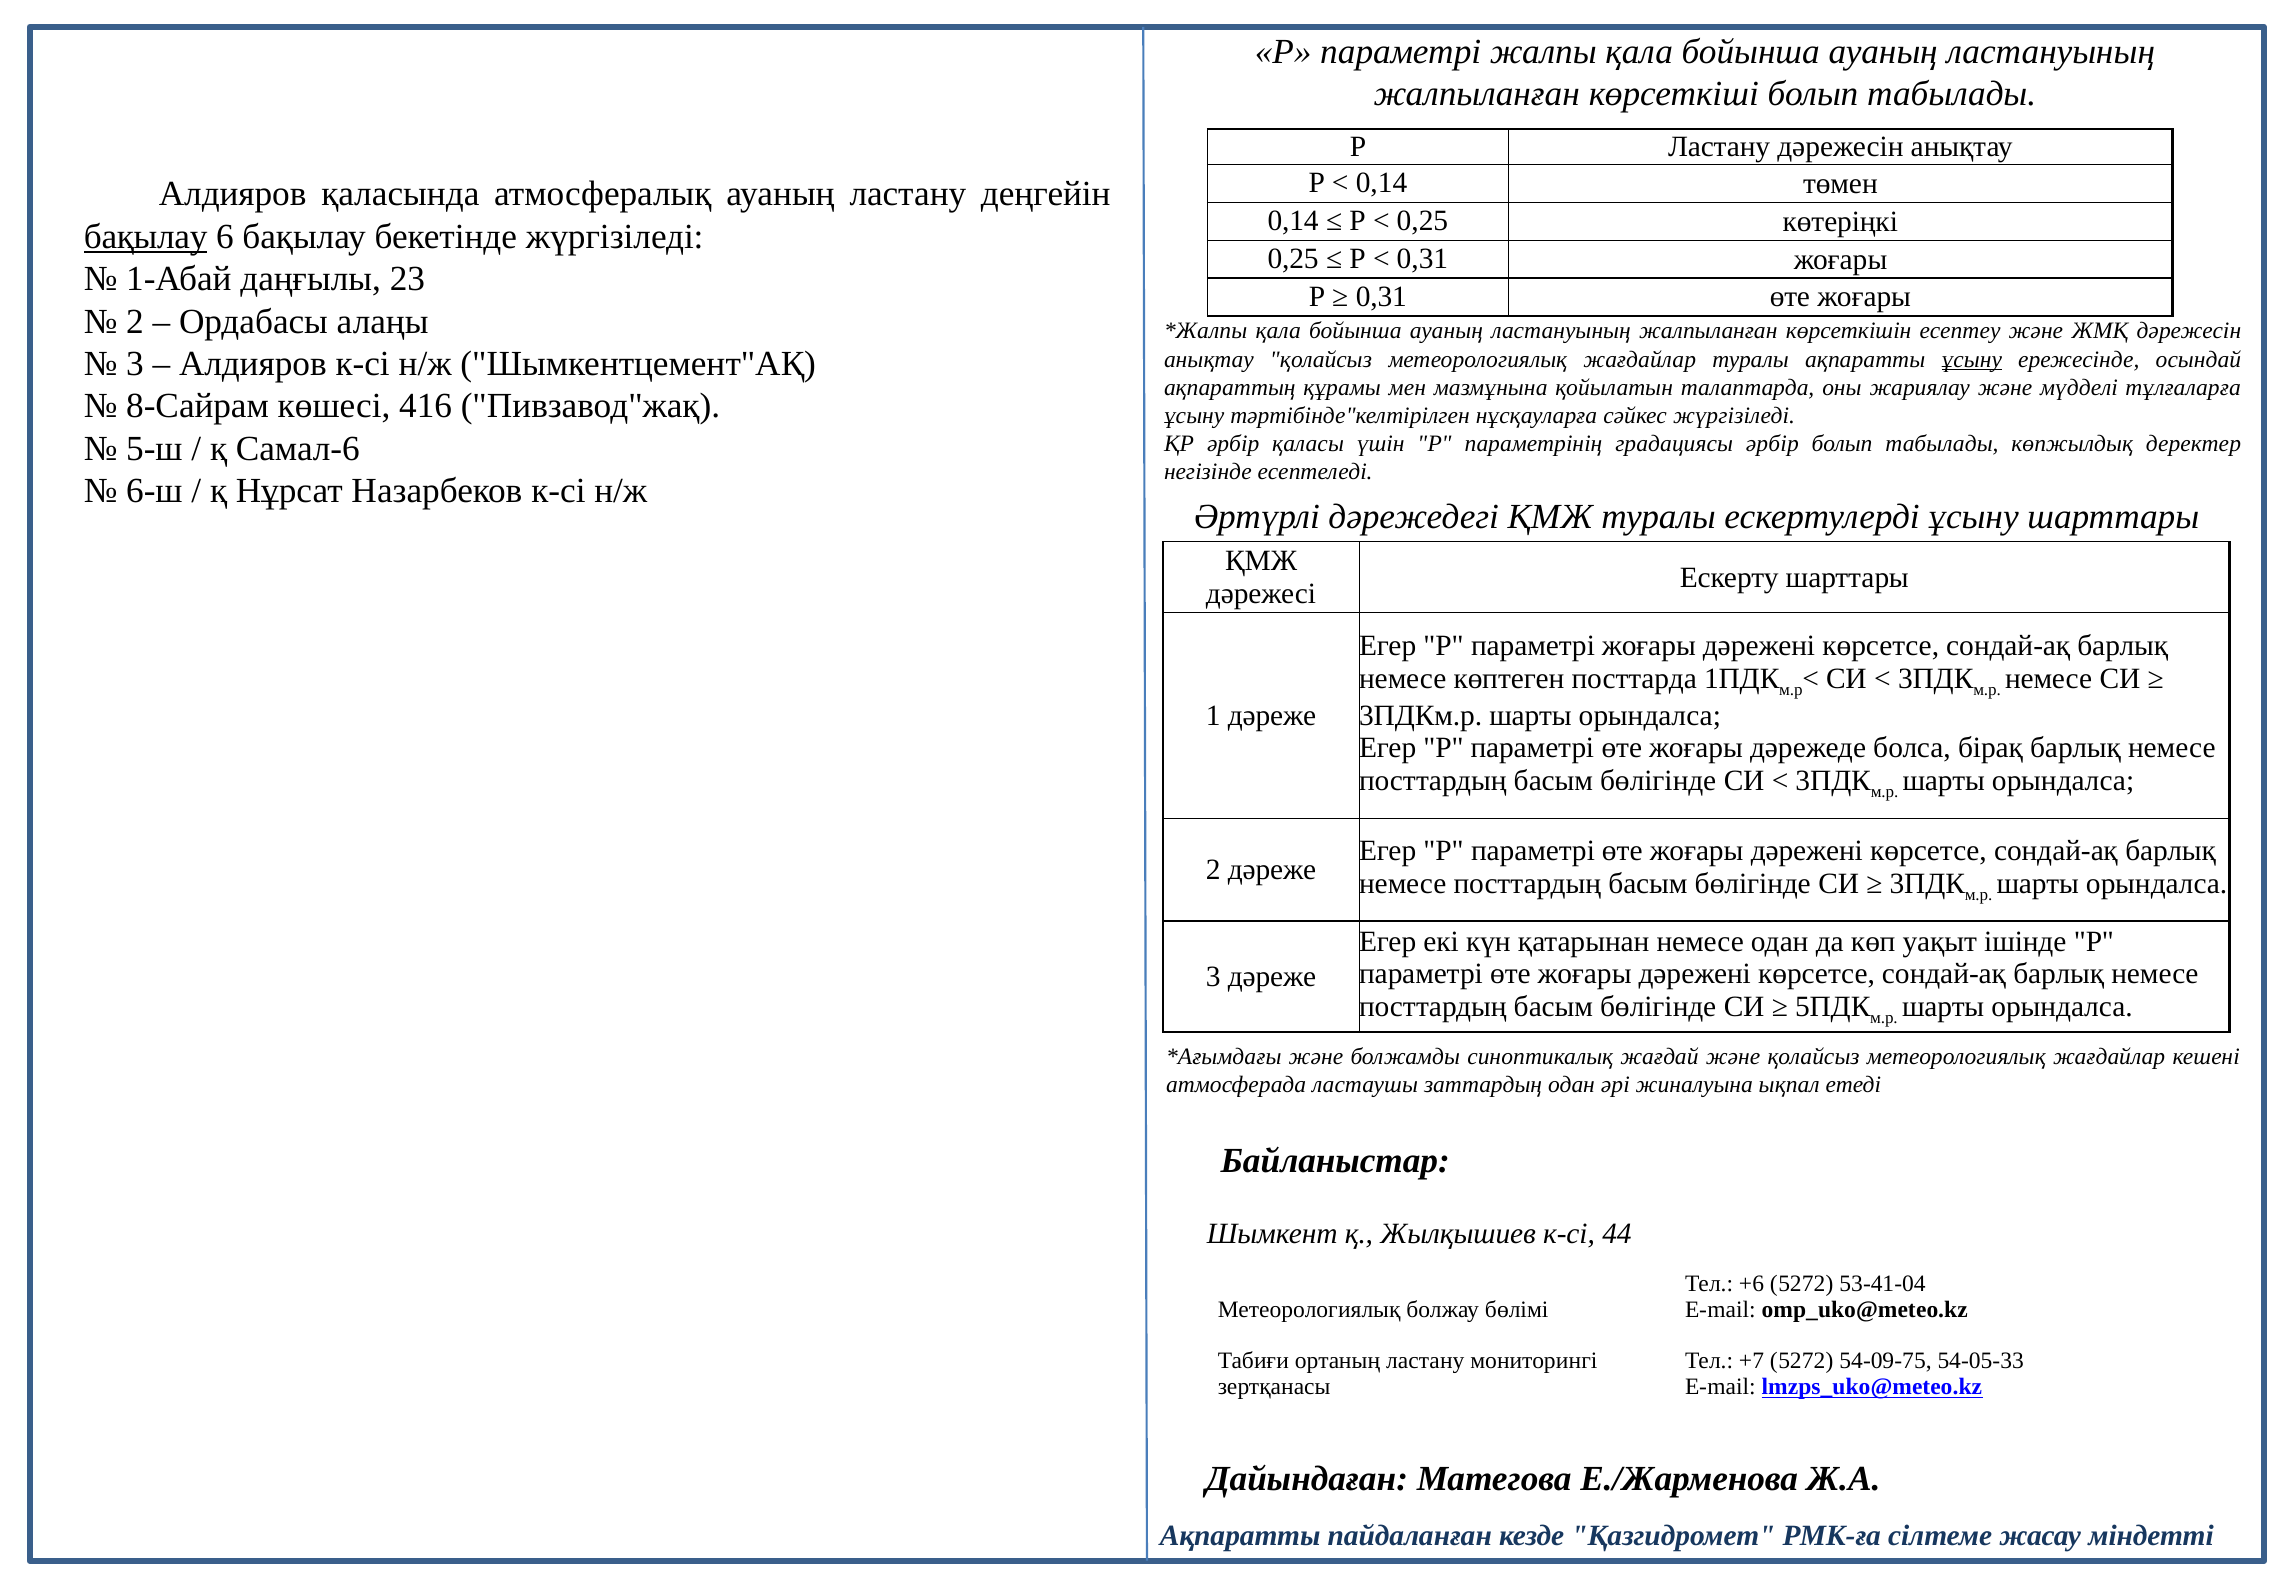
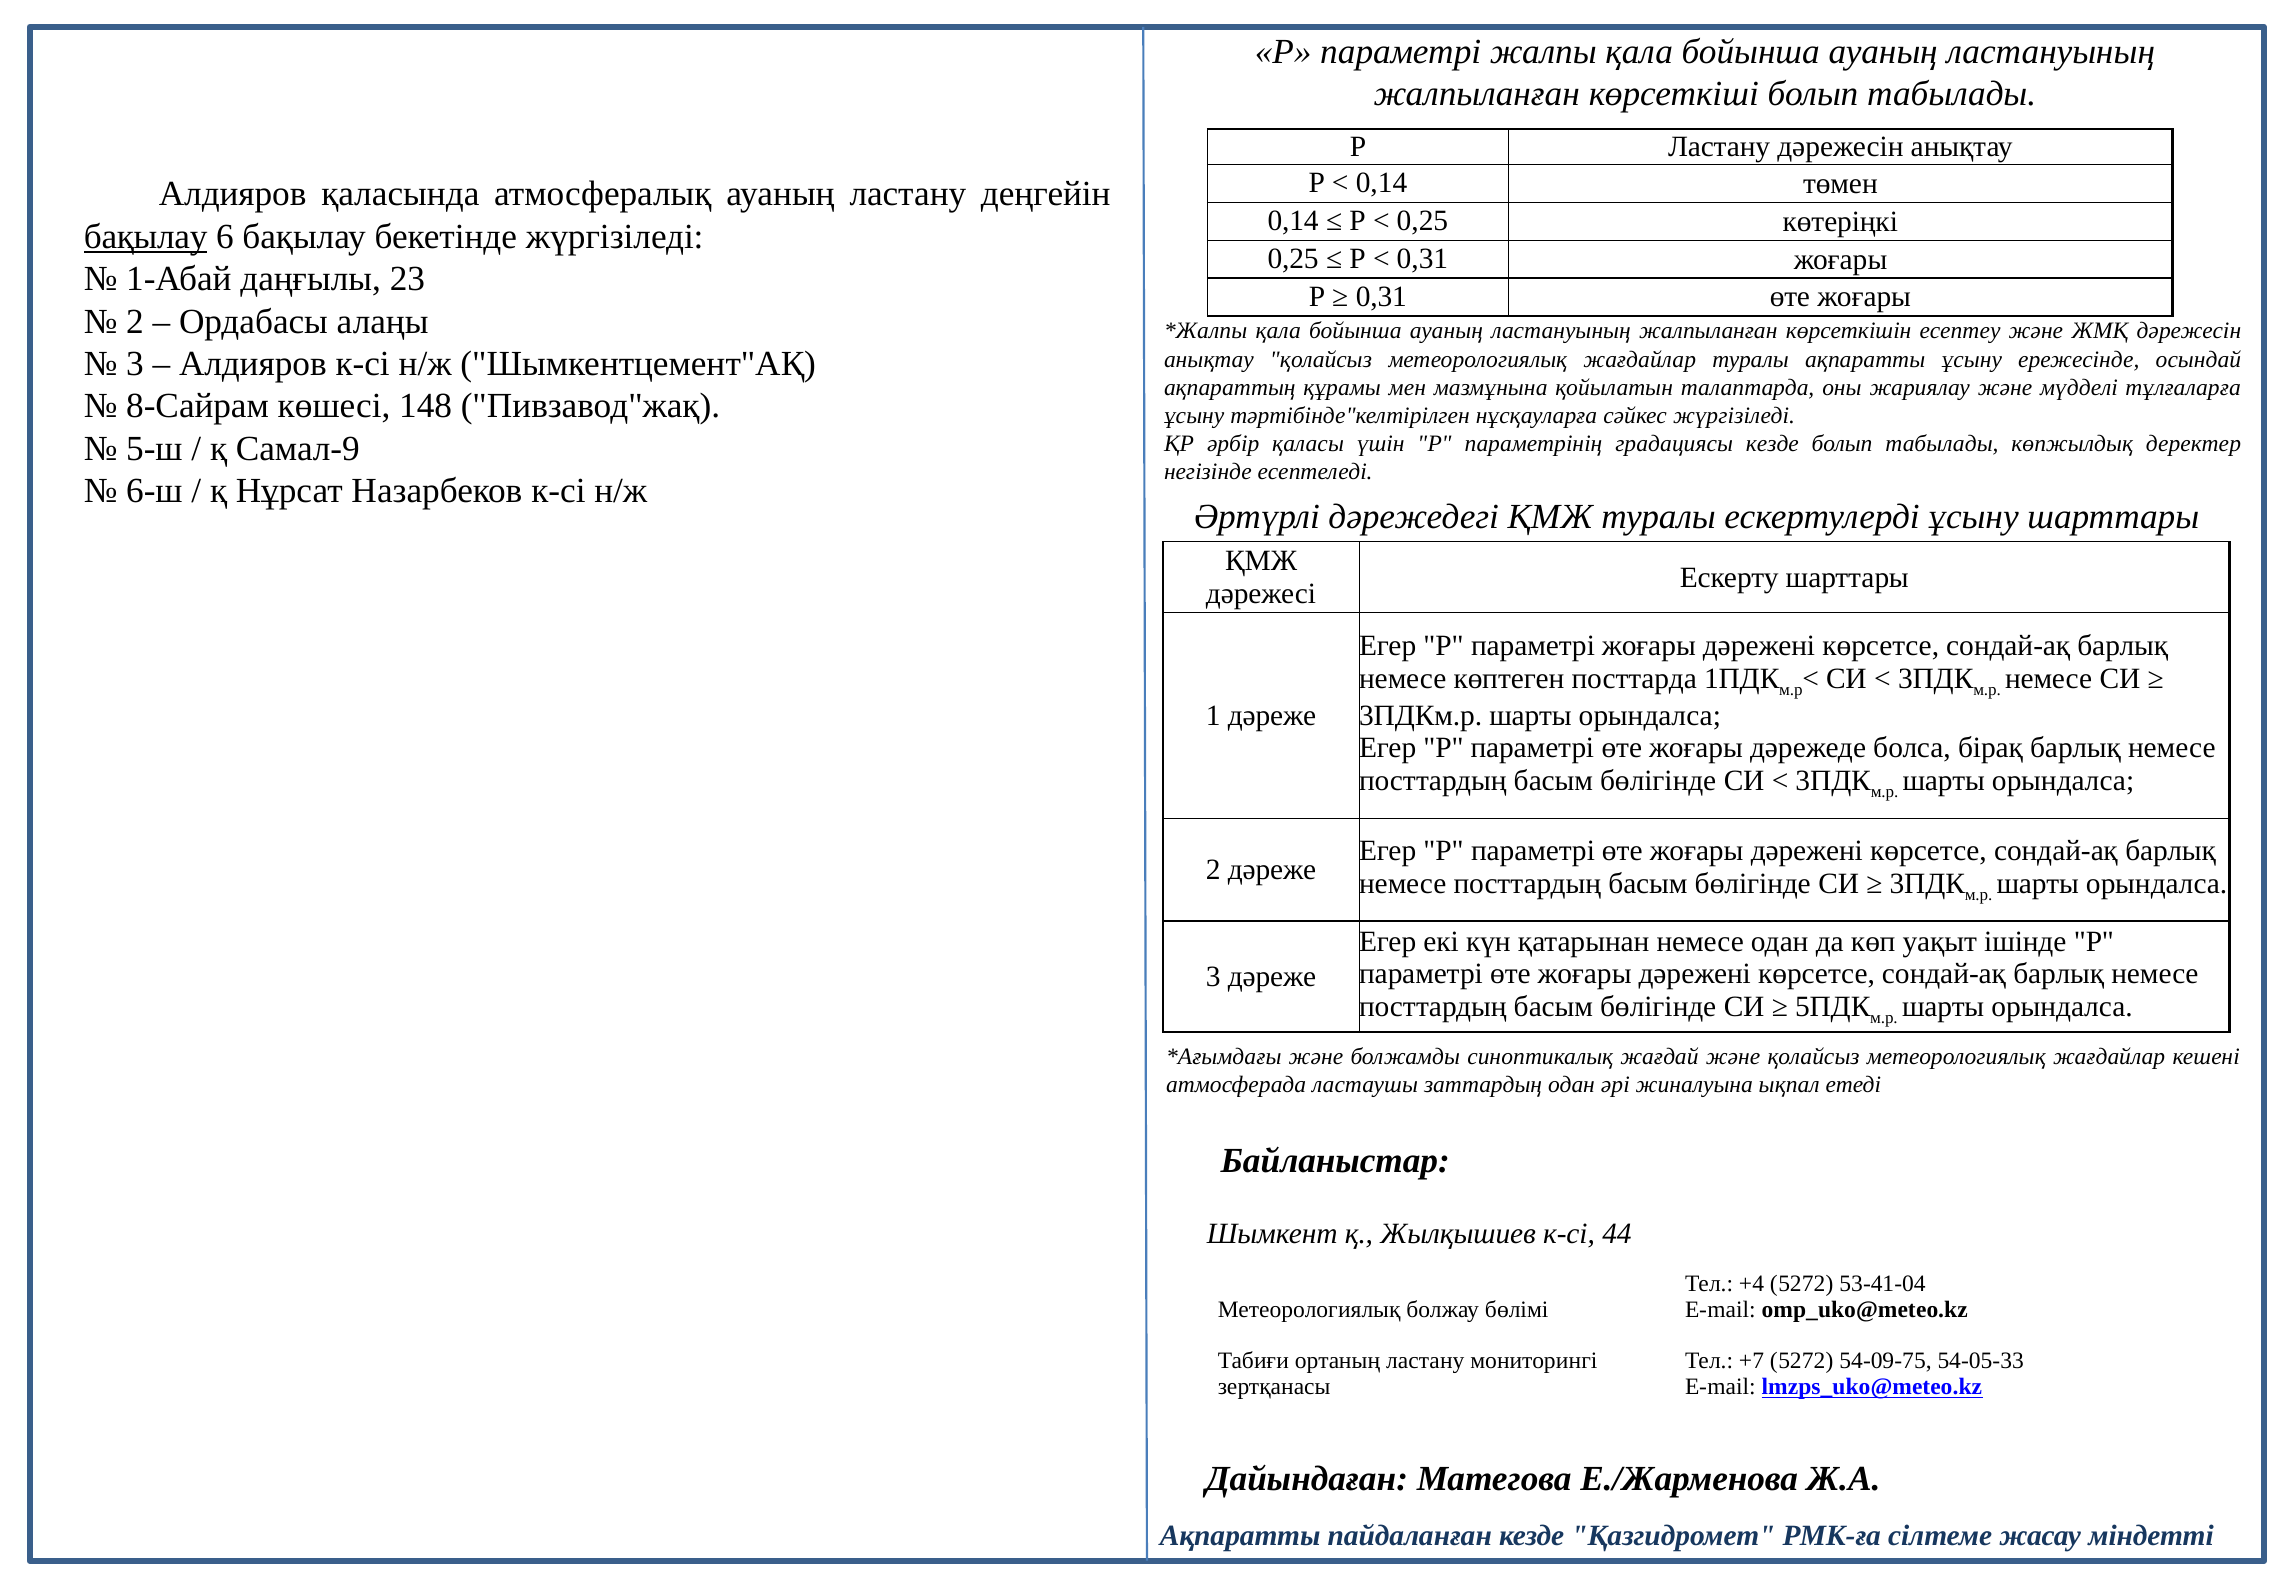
ұсыну underline: present -> none (1972, 359)
416: 416 -> 148 (426, 406)
Самал-6: Самал-6 -> Самал-9 (298, 448)
градациясы әрбір: әрбір -> кезде (1772, 444)
+6: +6 -> +4 (1752, 1284)
